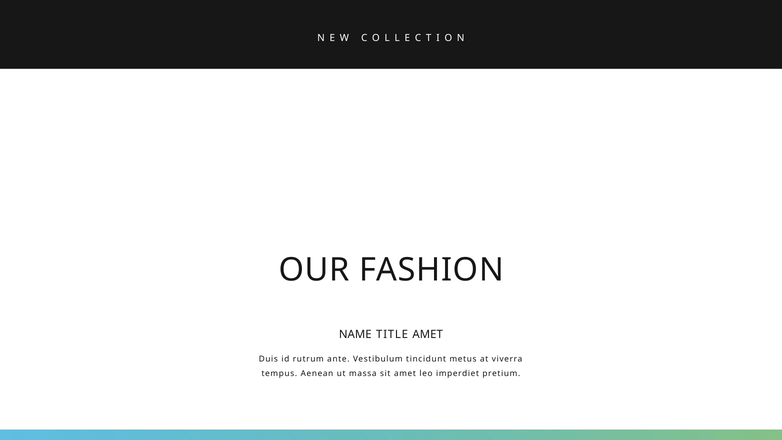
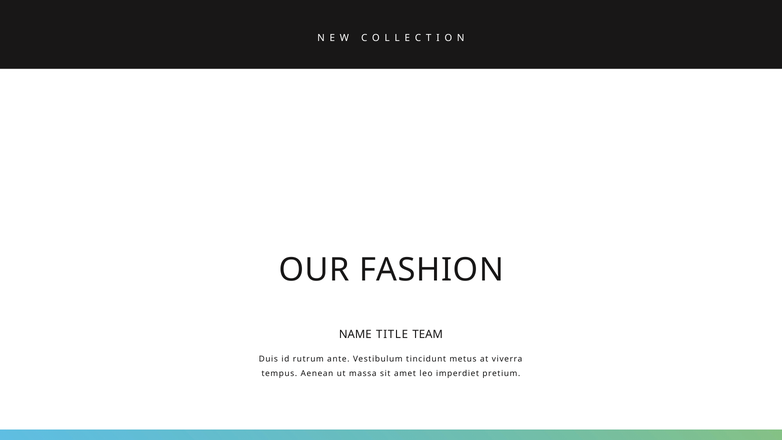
TITLE AMET: AMET -> TEAM (428, 335)
